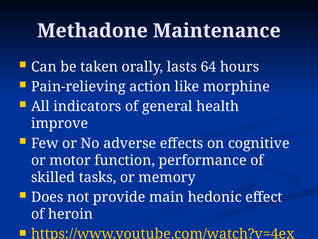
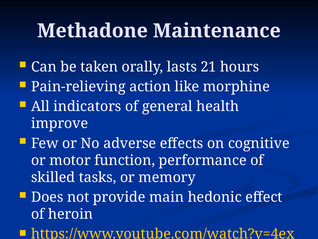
64: 64 -> 21 (208, 67)
